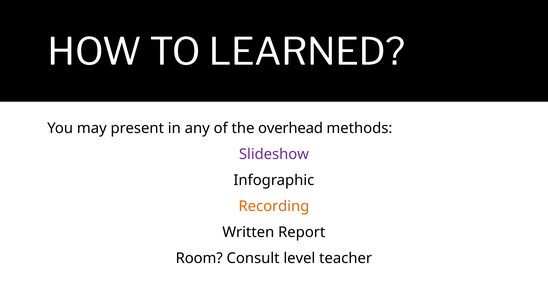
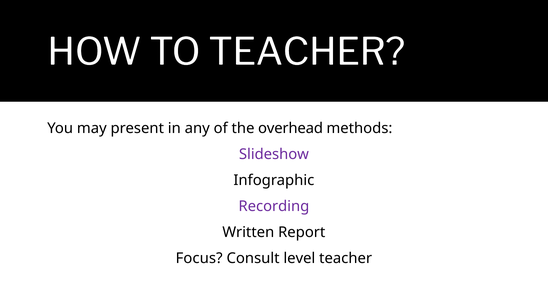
TO LEARNED: LEARNED -> TEACHER (307, 52)
Recording colour: orange -> purple (274, 207)
Room: Room -> Focus (199, 259)
